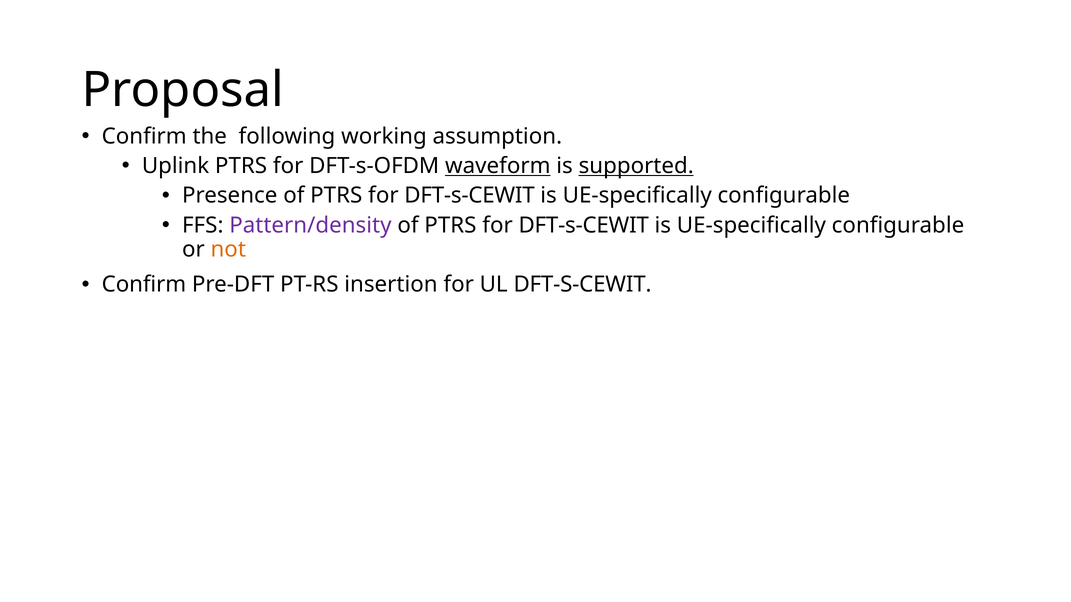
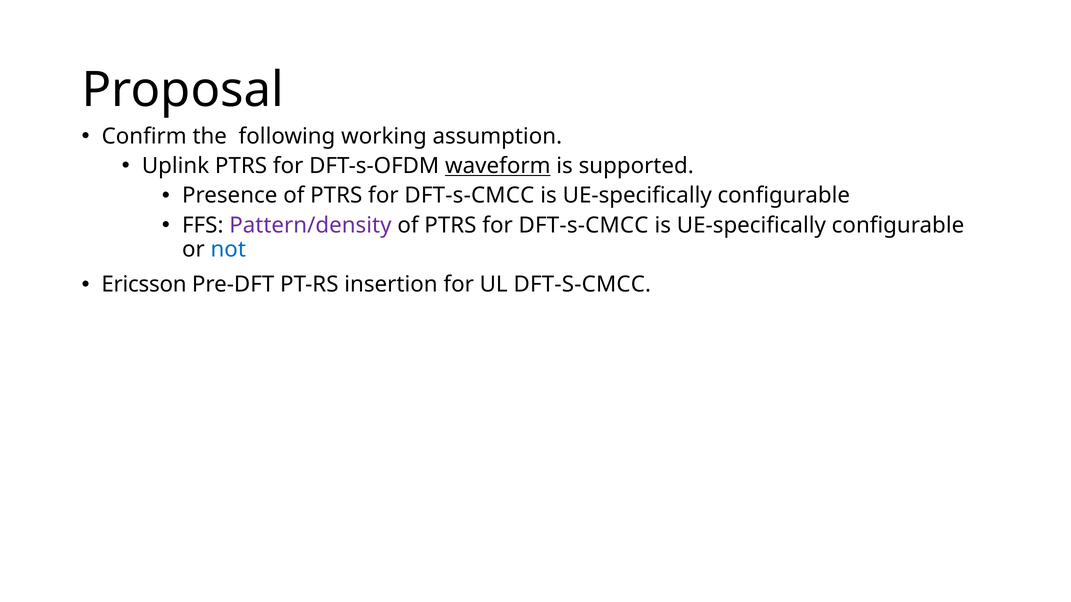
supported underline: present -> none (636, 166)
DFT-s-CEWIT: DFT-s-CEWIT -> DFT-s-CMCC (469, 196)
DFT-s-CEWIT: DFT-s-CEWIT -> DFT-s-CMCC (583, 225)
not colour: orange -> blue (228, 250)
Confirm: Confirm -> Ericsson (144, 285)
UL DFT-S-CEWIT: DFT-S-CEWIT -> DFT-S-CMCC (582, 285)
